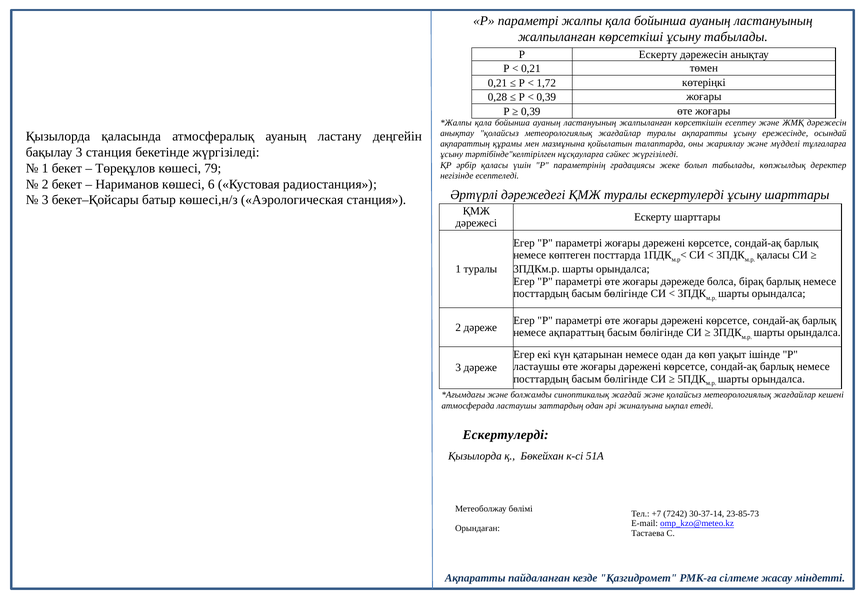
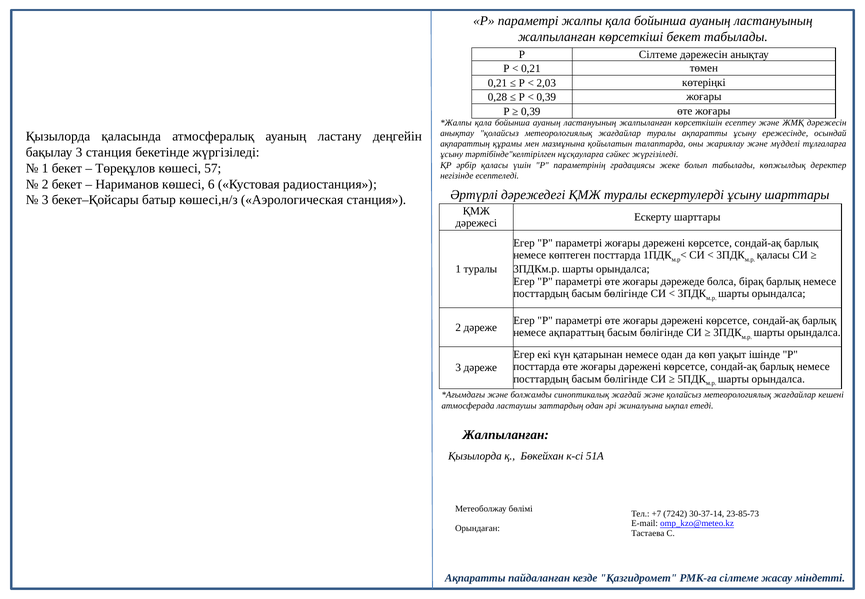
көрсеткіші ұсыну: ұсыну -> бекет (684, 37)
Р Ескерту: Ескерту -> Сілтеме (658, 54)
1,72: 1,72 -> 2,03 (546, 83)
79: 79 -> 57 (213, 168)
ластаушы: ластаушы -> посттарда (537, 367)
Ескертулерді: Ескертулерді -> Жалпыланған (506, 435)
